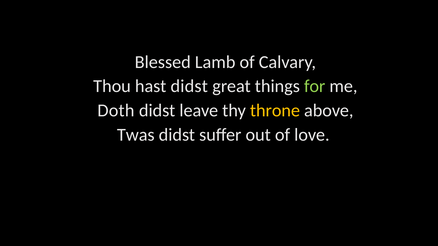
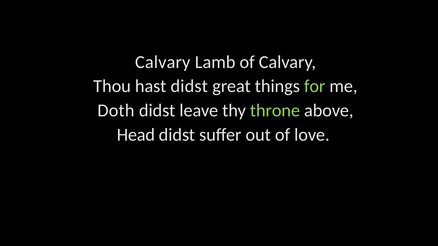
Blessed: Blessed -> Calvary (163, 62)
throne colour: yellow -> light green (275, 111)
Twas: Twas -> Head (136, 135)
